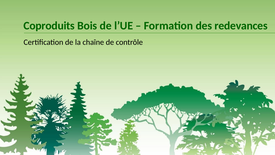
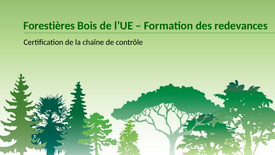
Coproduits: Coproduits -> Forestières (49, 26)
